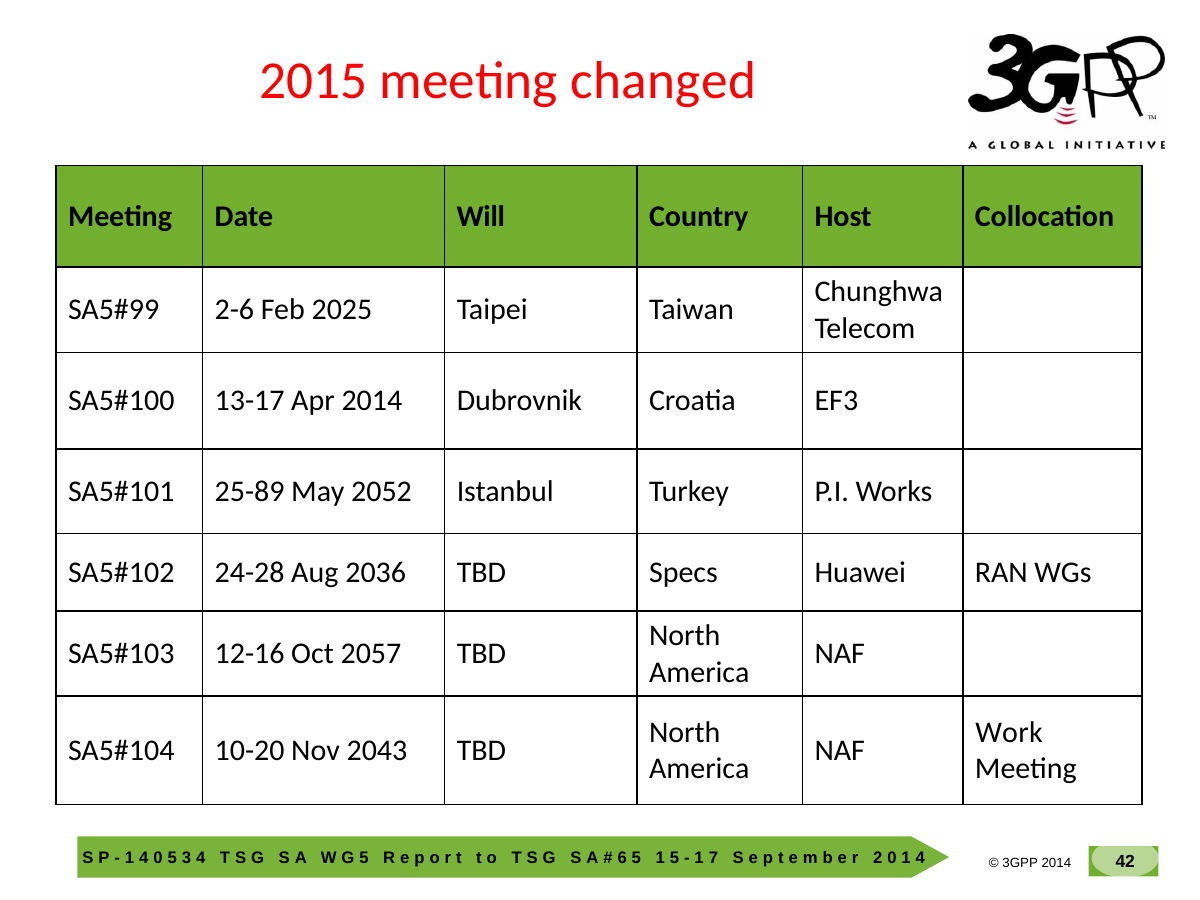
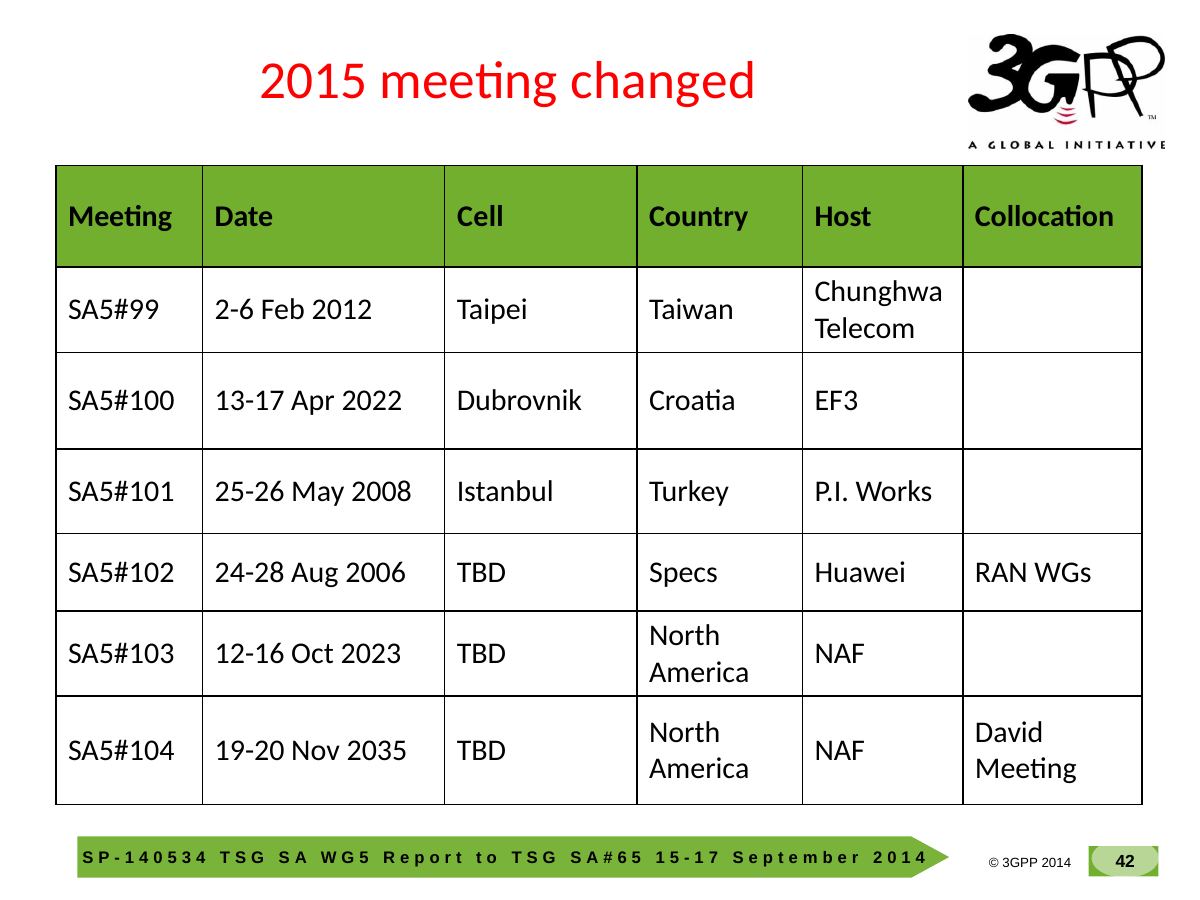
Will: Will -> Cell (480, 216)
Feb 2025: 2025 -> 2012 (342, 310)
Apr 2014: 2014 -> 2022 (372, 401)
25-89: 25-89 -> 25-26 (250, 491)
2052: 2052 -> 2008 (382, 491)
2036: 2036 -> 2006 (376, 572)
2057: 2057 -> 2023 (371, 654)
Work: Work -> David (1009, 732)
10-20: 10-20 -> 19-20 (250, 751)
2043: 2043 -> 2035 (377, 751)
